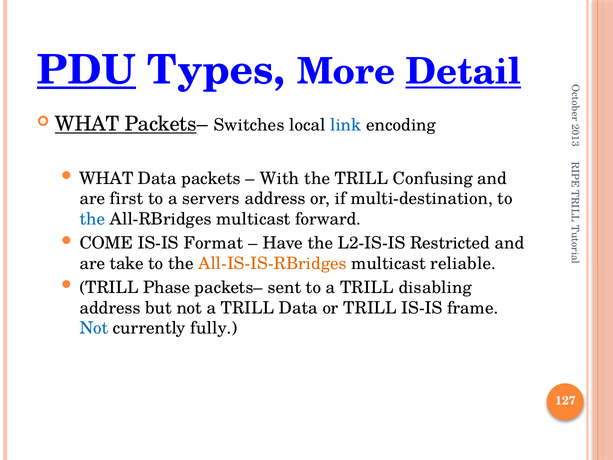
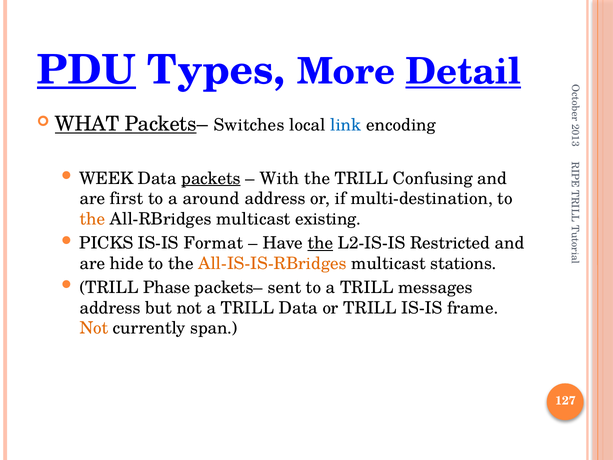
WHAT: WHAT -> WEEK (106, 178)
packets underline: none -> present (211, 178)
servers: servers -> around (211, 199)
the colour: blue -> orange (92, 219)
forward: forward -> existing (328, 219)
COME: COME -> PICKS (106, 243)
the underline: none -> present (320, 243)
take: take -> hide (127, 263)
reliable: reliable -> stations (463, 263)
disabling: disabling -> messages (435, 287)
Not colour: blue -> orange (94, 328)
fully: fully -> span (214, 328)
